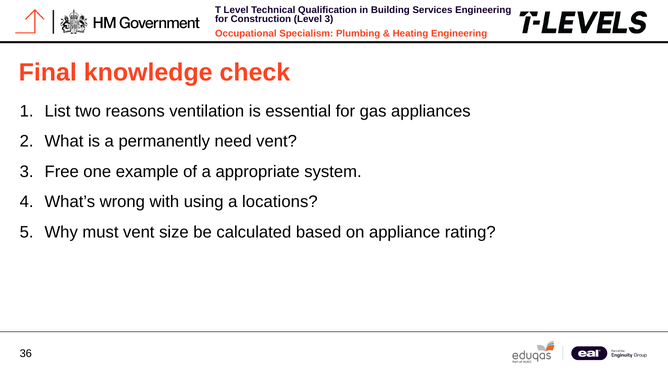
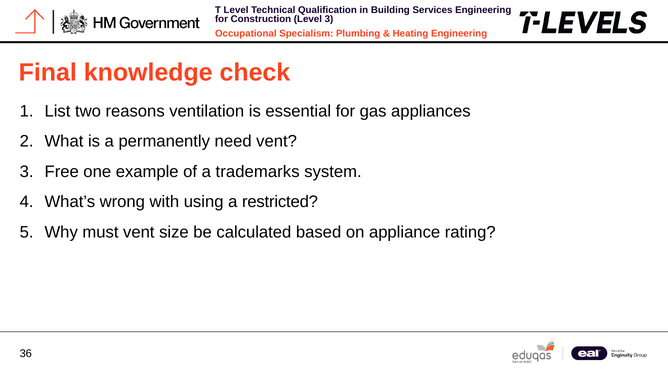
appropriate: appropriate -> trademarks (258, 172)
locations: locations -> restricted (280, 202)
